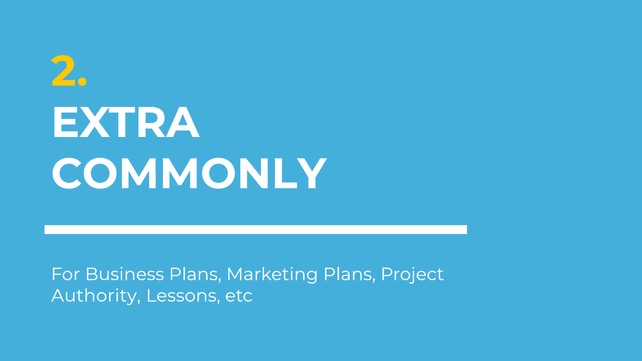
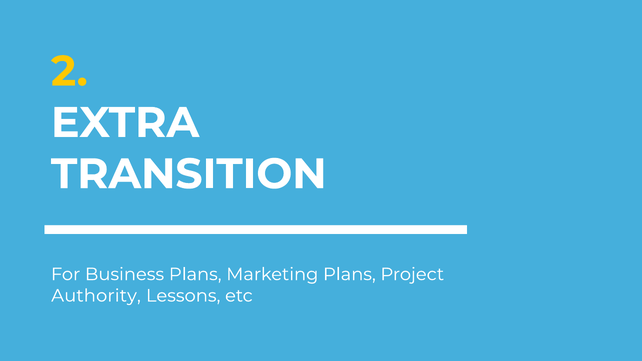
COMMONLY: COMMONLY -> TRANSITION (189, 174)
